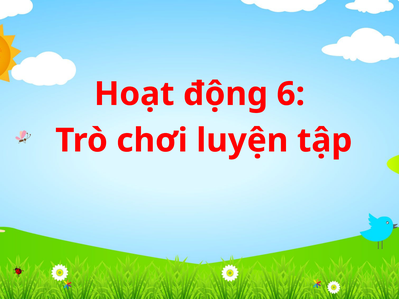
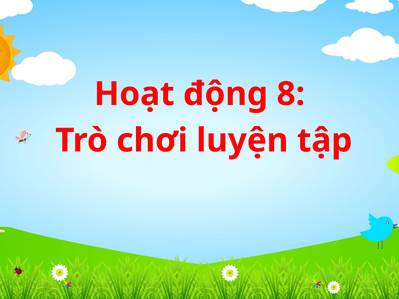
6: 6 -> 8 (291, 94)
